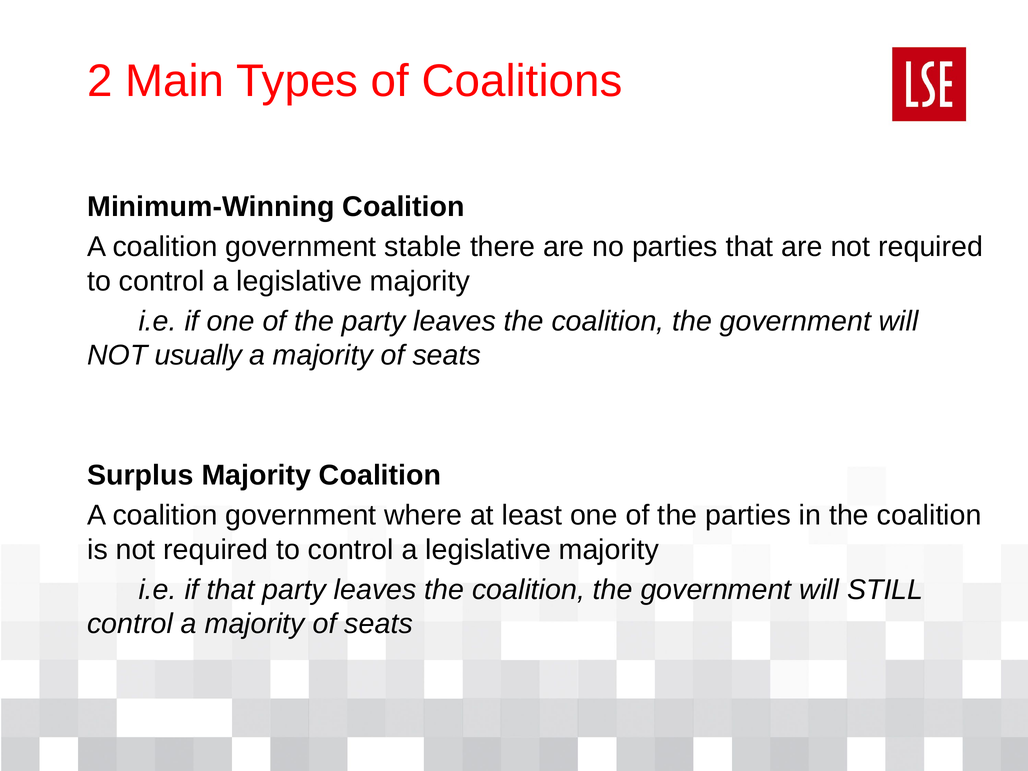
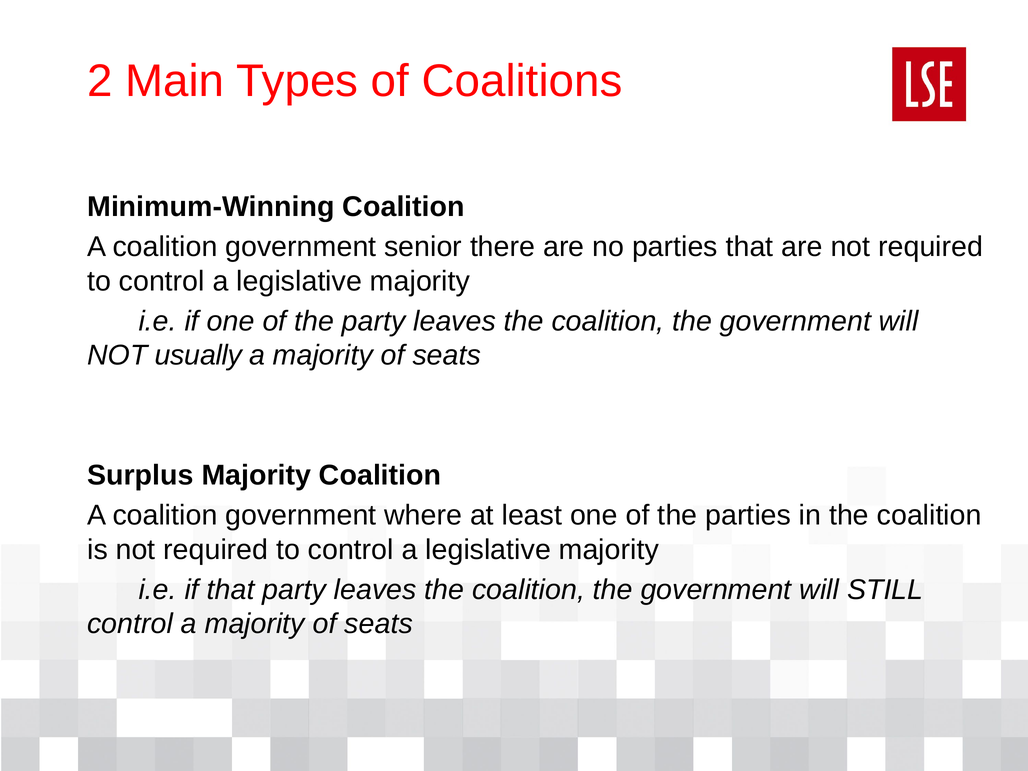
stable: stable -> senior (423, 247)
